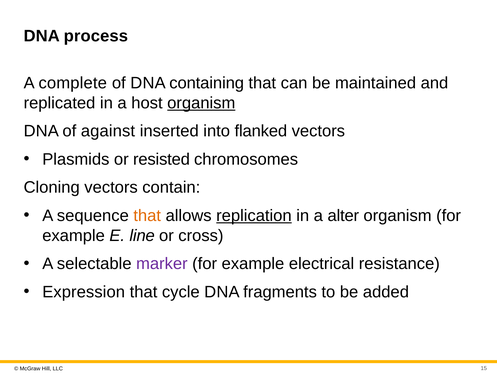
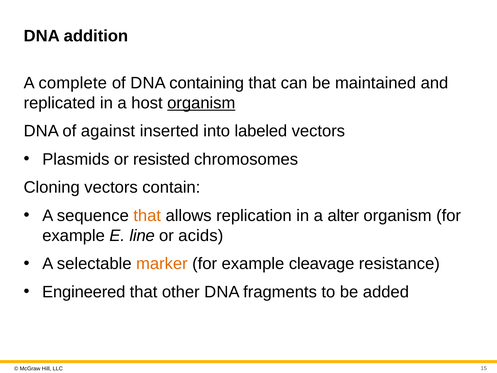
process: process -> addition (96, 36)
flanked: flanked -> labeled (261, 131)
replication underline: present -> none (254, 216)
cross: cross -> acids (201, 235)
marker colour: purple -> orange (162, 264)
electrical: electrical -> cleavage (322, 264)
Expression: Expression -> Engineered (84, 292)
cycle: cycle -> other (181, 292)
